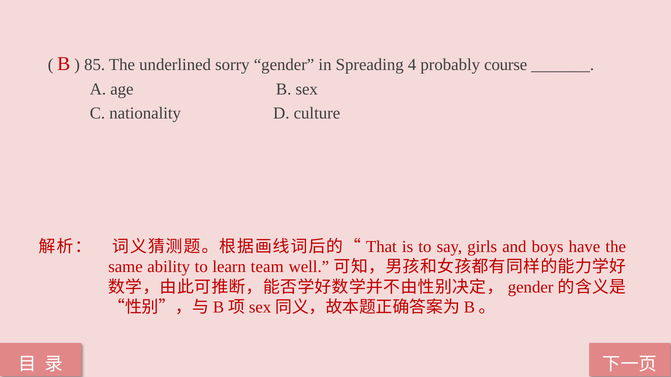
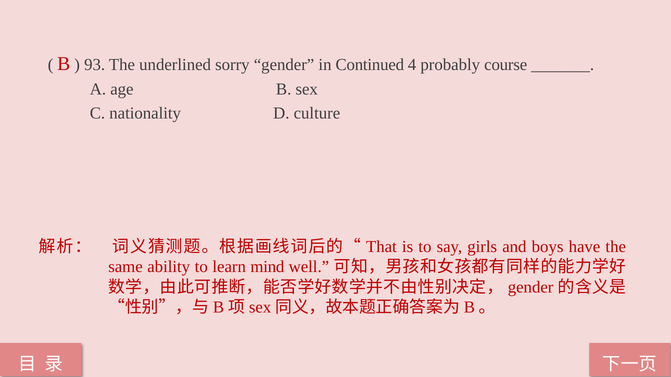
85: 85 -> 93 (95, 65)
Spreading: Spreading -> Continued (370, 65)
team: team -> mind (267, 267)
